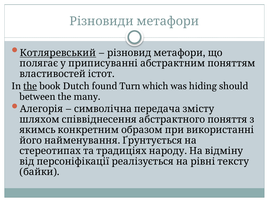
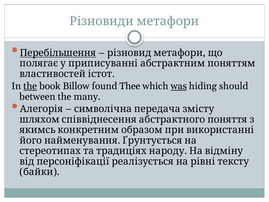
Котляревський: Котляревський -> Перебільшення (58, 53)
Dutch: Dutch -> Billow (76, 86)
Turn: Turn -> Thee (130, 86)
was underline: none -> present (179, 86)
